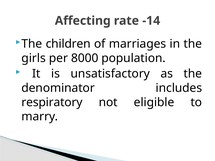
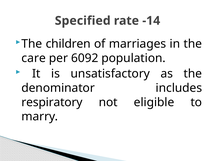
Affecting: Affecting -> Specified (83, 21)
girls: girls -> care (34, 58)
8000: 8000 -> 6092 (85, 58)
